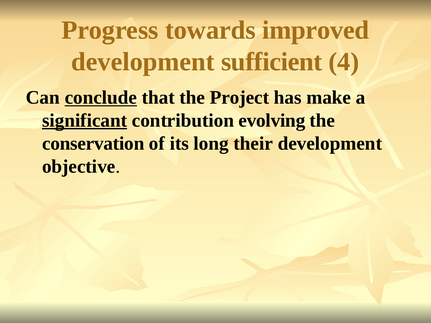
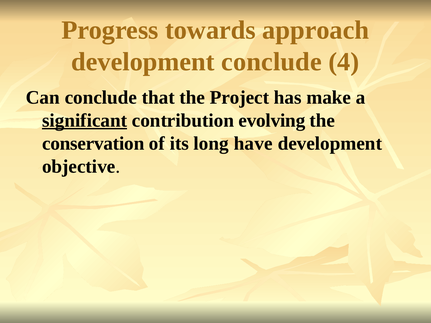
improved: improved -> approach (316, 30)
development sufficient: sufficient -> conclude (271, 62)
conclude underline: present -> none (101, 98)
their: their -> have (253, 144)
